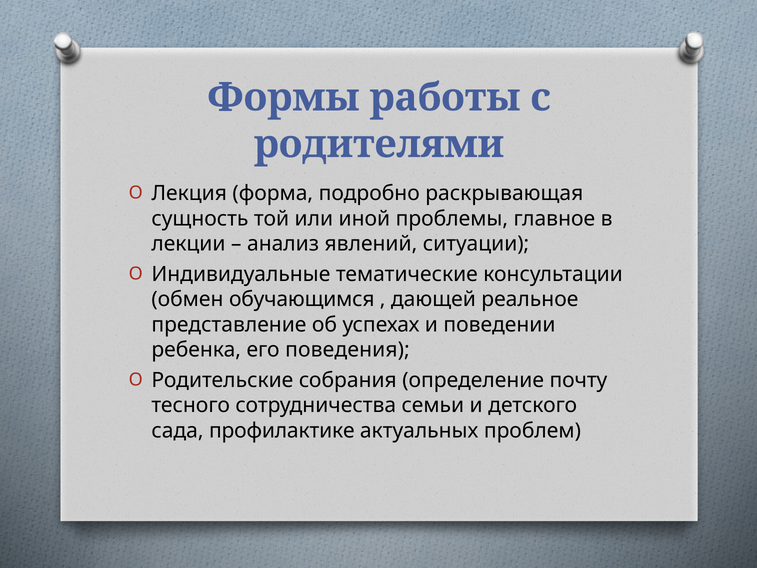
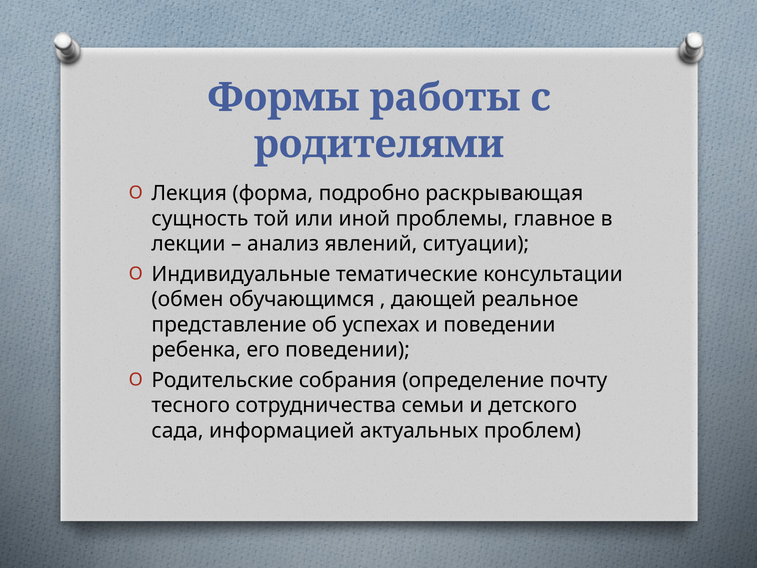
его поведения: поведения -> поведении (348, 350)
профилактике: профилактике -> информацией (282, 431)
